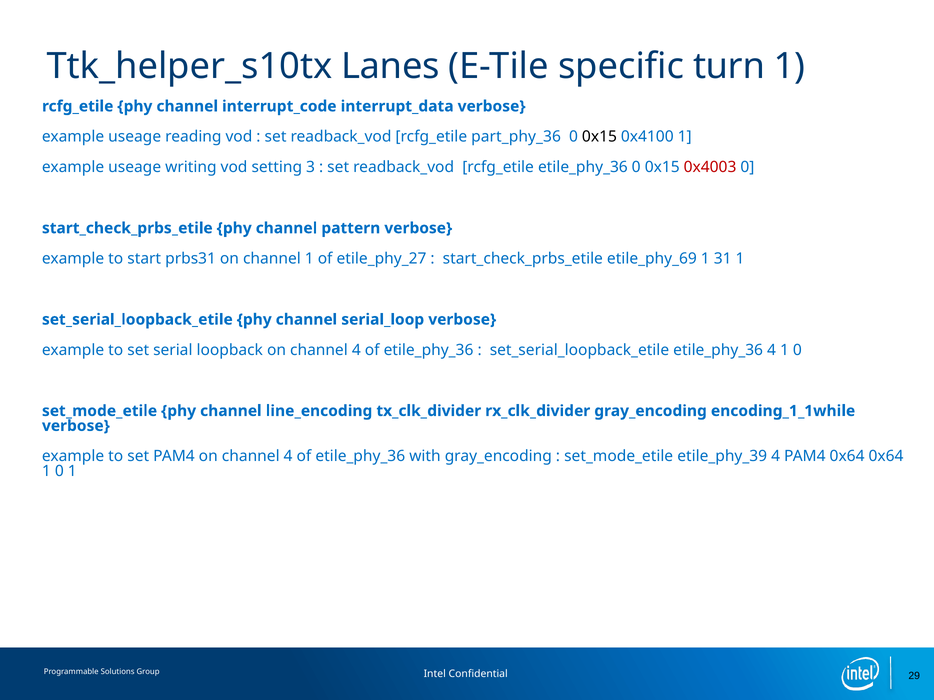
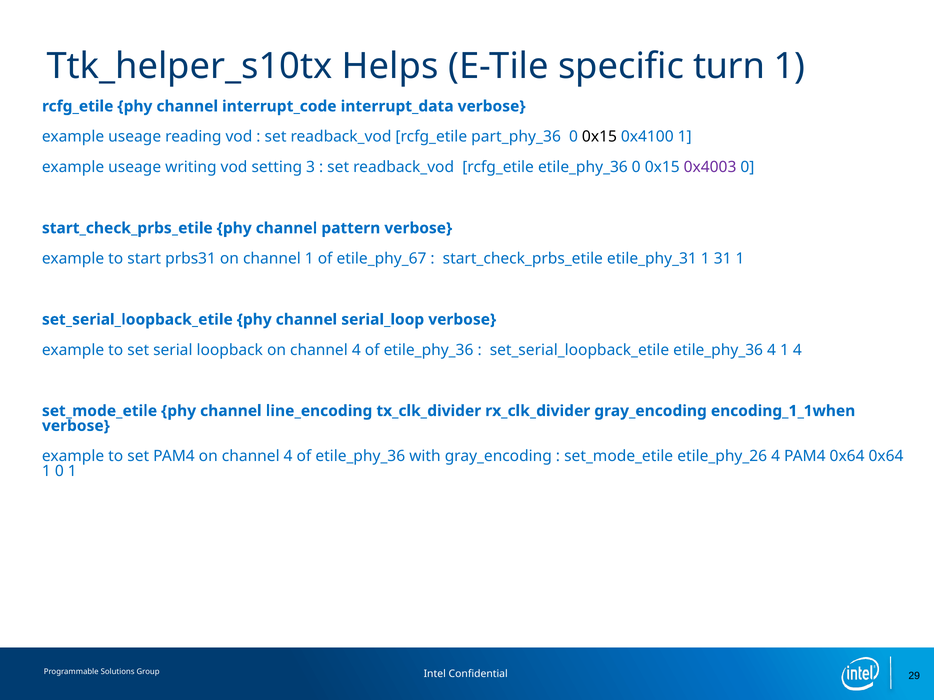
Lanes: Lanes -> Helps (390, 67)
0x4003 colour: red -> purple (710, 167)
etile_phy_27: etile_phy_27 -> etile_phy_67 (382, 259)
etile_phy_69: etile_phy_69 -> etile_phy_31 (652, 259)
4 1 0: 0 -> 4 (797, 350)
encoding_1_1while: encoding_1_1while -> encoding_1_1when (783, 411)
etile_phy_39: etile_phy_39 -> etile_phy_26 (722, 457)
